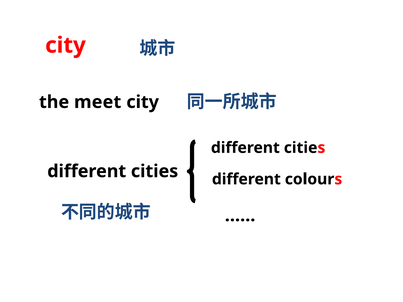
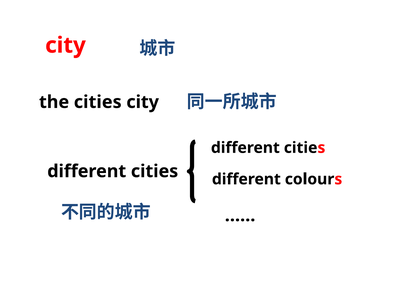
the meet: meet -> cities (98, 102)
